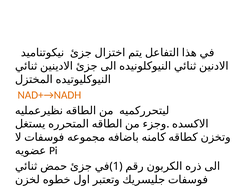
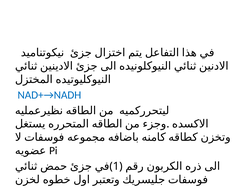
NAD+→NADH colour: orange -> blue (49, 95)
